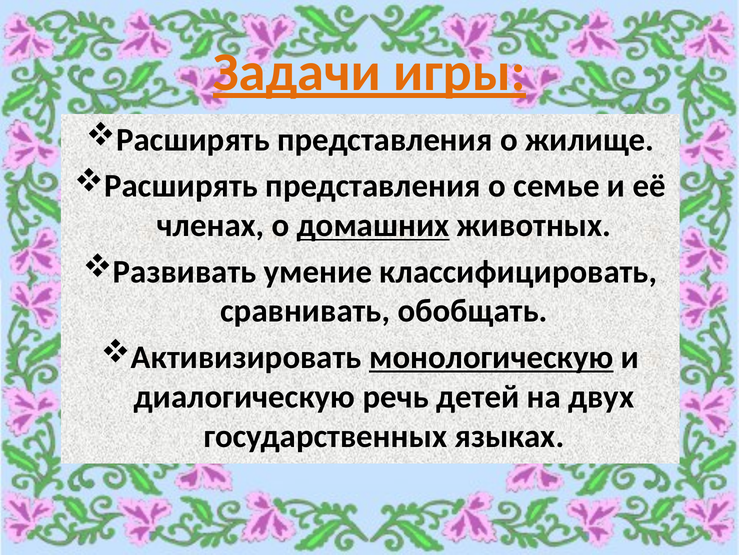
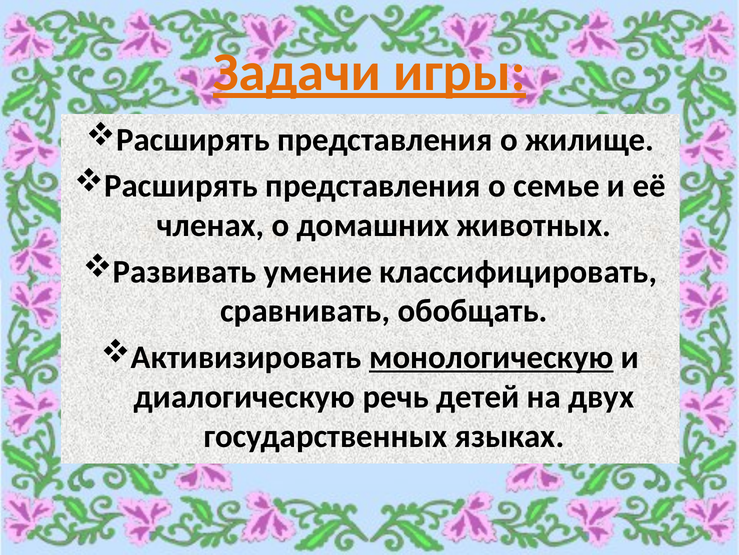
домашних underline: present -> none (373, 225)
